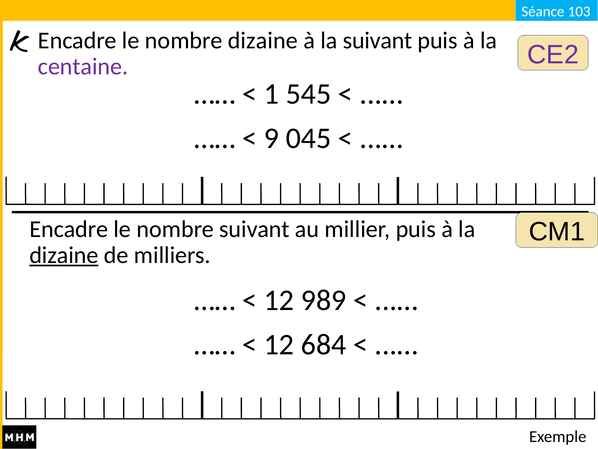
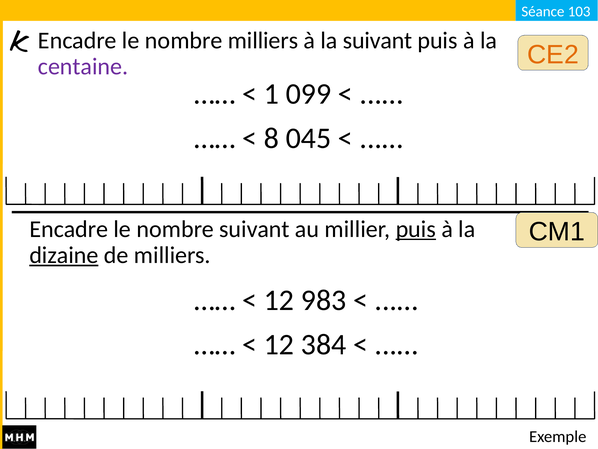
nombre dizaine: dizaine -> milliers (263, 40)
CE2 colour: purple -> orange (553, 55)
545: 545 -> 099 (308, 94)
9: 9 -> 8 (271, 138)
puis underline: none -> present (416, 229)
989: 989 -> 983 (324, 300)
684: 684 -> 384 (324, 344)
